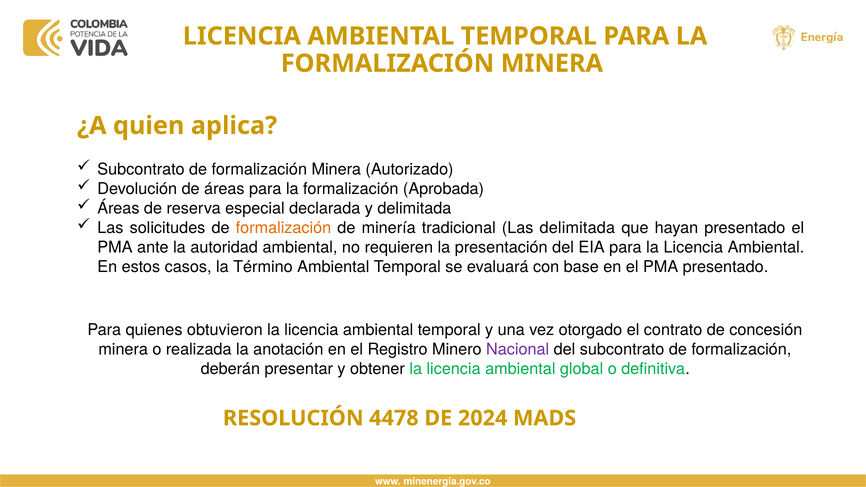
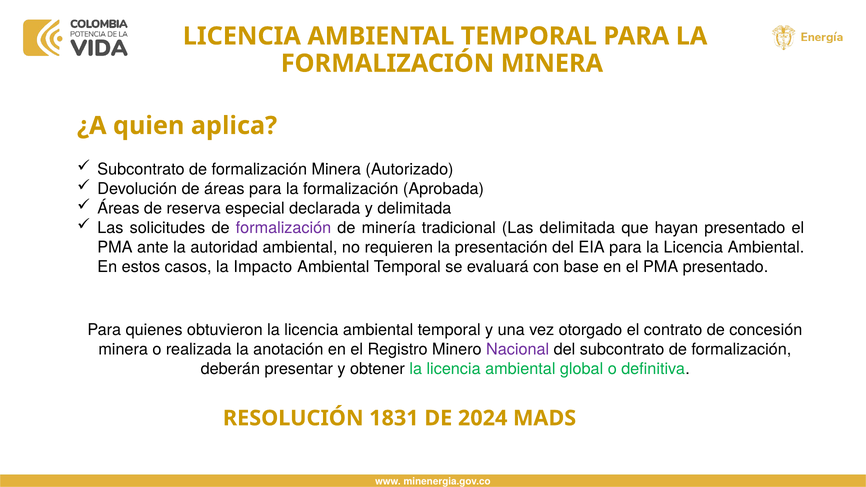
formalización colour: orange -> purple (283, 228)
Término: Término -> Impacto (263, 267)
4478: 4478 -> 1831 (394, 418)
